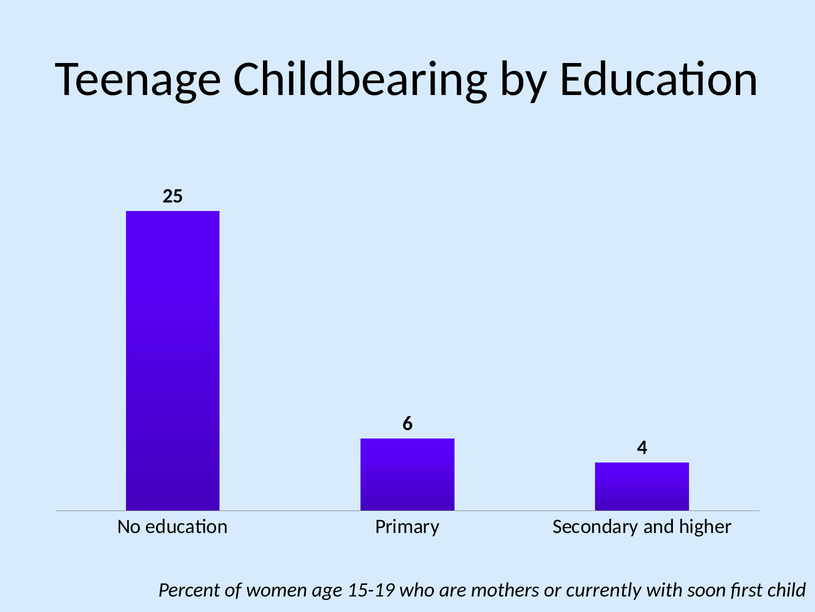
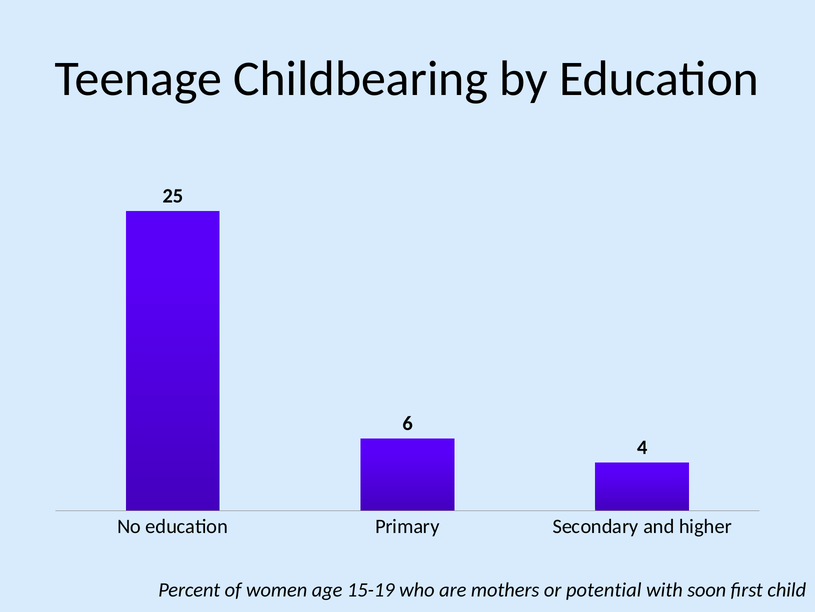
currently: currently -> potential (604, 589)
